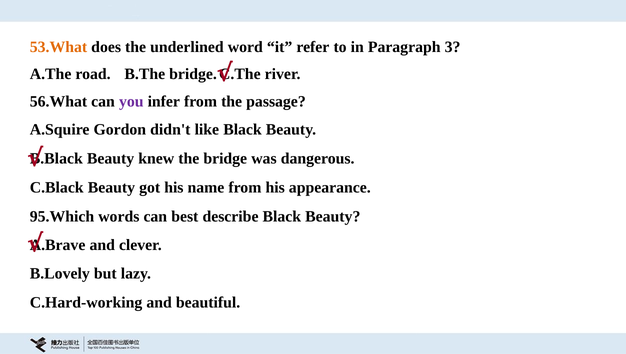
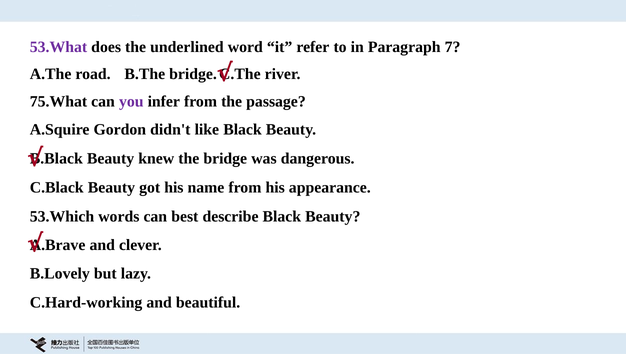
53.What colour: orange -> purple (59, 47)
3: 3 -> 7 (453, 47)
56.What: 56.What -> 75.What (59, 101)
95.Which: 95.Which -> 53.Which (62, 216)
